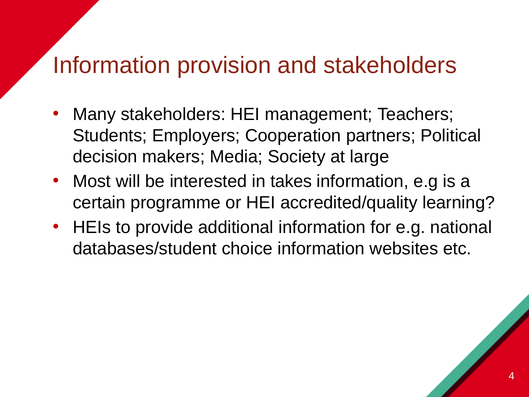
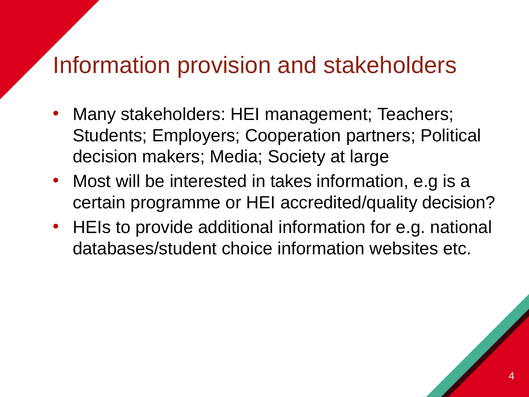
accredited/quality learning: learning -> decision (459, 203)
